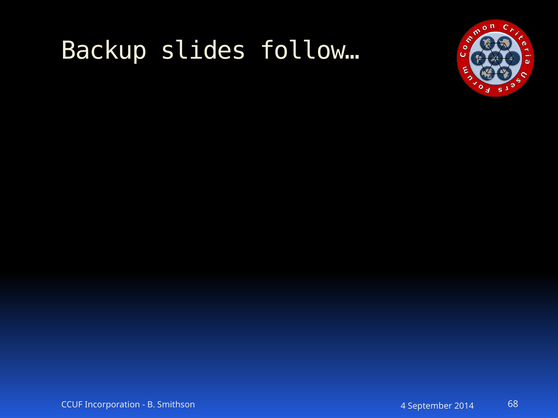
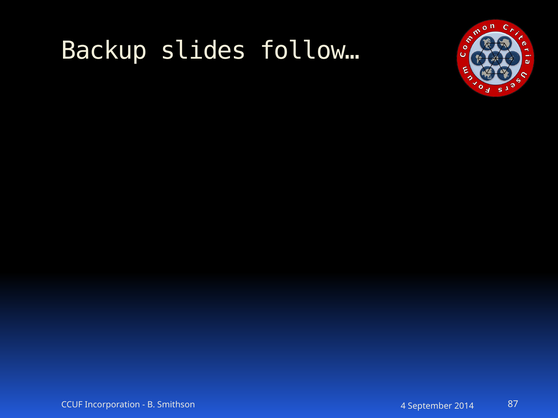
68: 68 -> 87 (513, 405)
